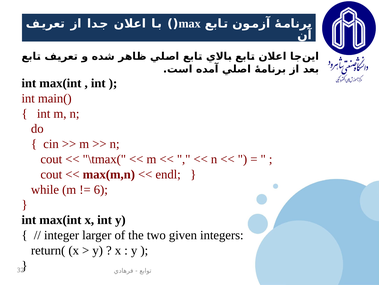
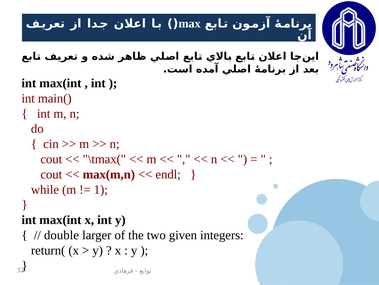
6: 6 -> 1 (101, 189)
integer: integer -> double (61, 235)
